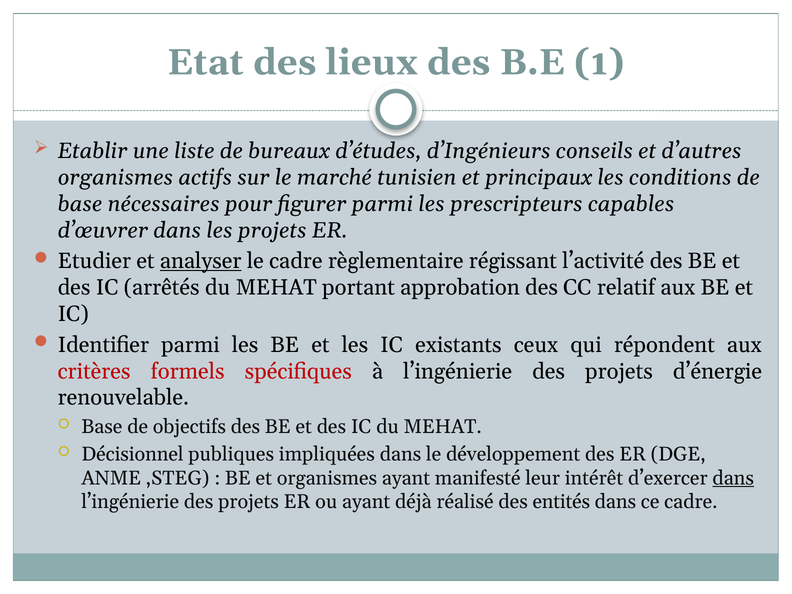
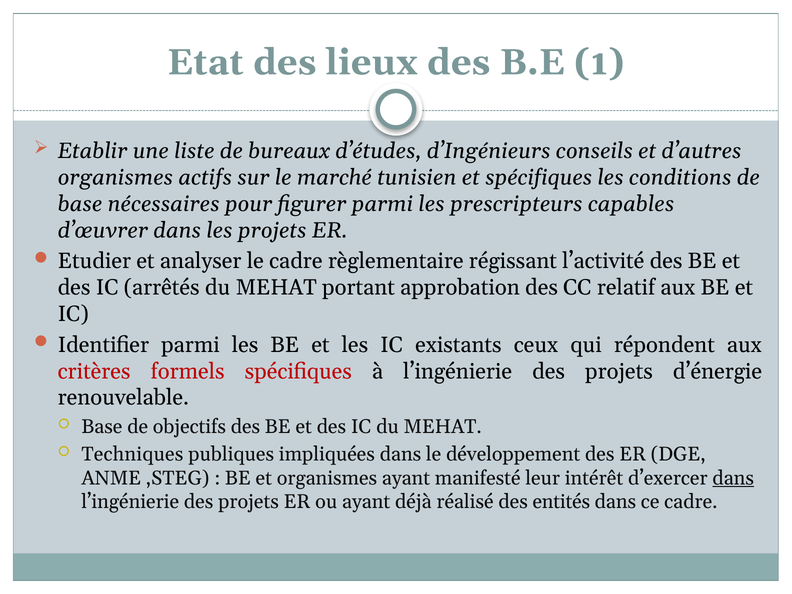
et principaux: principaux -> spécifiques (539, 177)
analyser underline: present -> none (201, 261)
Décisionnel: Décisionnel -> Techniques (132, 454)
